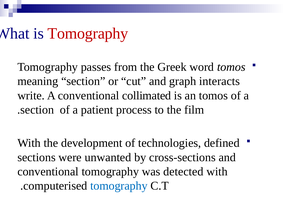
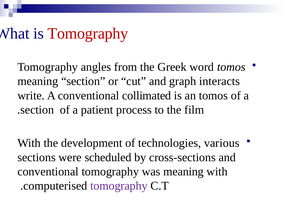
passes: passes -> angles (96, 67)
defined: defined -> various (222, 143)
unwanted: unwanted -> scheduled (108, 157)
was detected: detected -> meaning (183, 171)
tomography colour: blue -> purple (119, 186)
